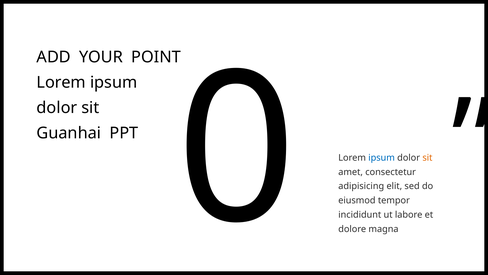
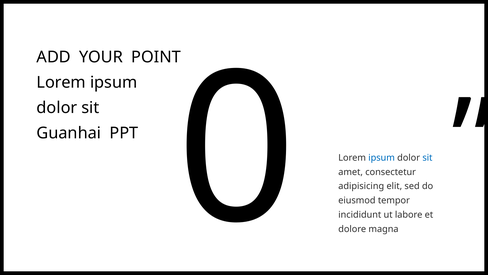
sit colour: orange -> blue (427, 157)
